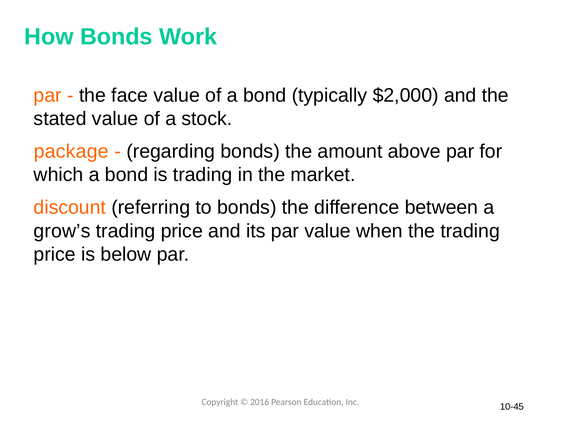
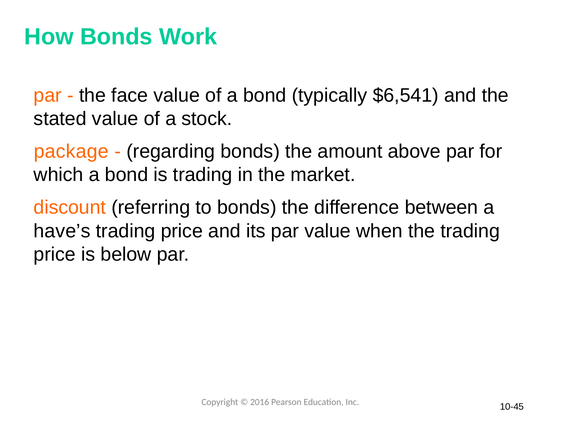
$2,000: $2,000 -> $6,541 (406, 95)
grow’s: grow’s -> have’s (62, 231)
